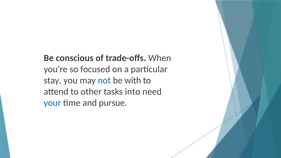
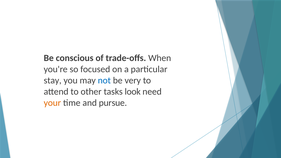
with: with -> very (133, 80)
into: into -> look (133, 92)
your colour: blue -> orange (52, 103)
